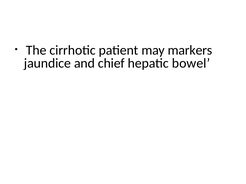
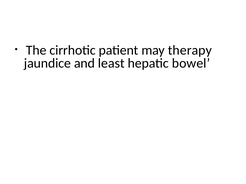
markers: markers -> therapy (190, 50)
chief: chief -> least (111, 63)
